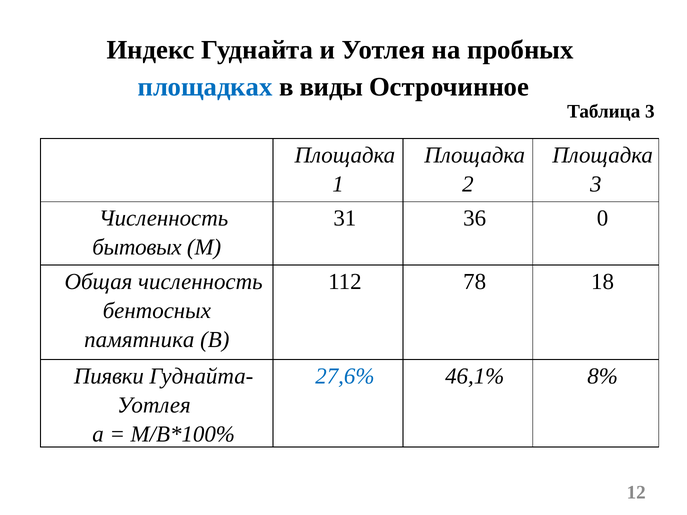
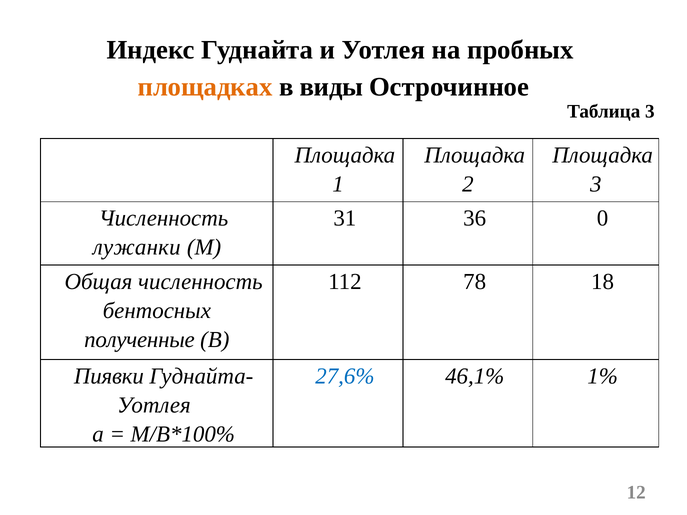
площадках colour: blue -> orange (205, 87)
бытовых: бытовых -> лужанки (137, 248)
памятника: памятника -> полученные (139, 340)
8%: 8% -> 1% (603, 376)
